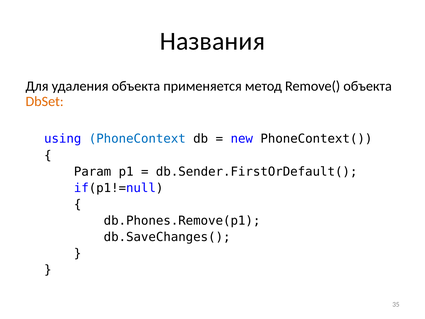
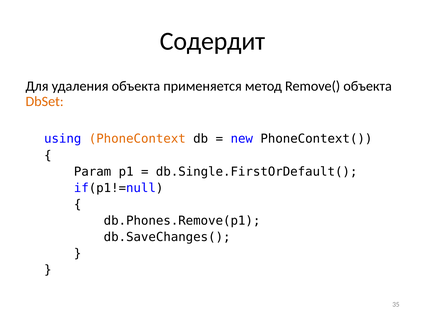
Названия: Названия -> Содердит (213, 41)
PhoneContext colour: blue -> orange (137, 139)
db.Sender.FirstOrDefault(: db.Sender.FirstOrDefault( -> db.Single.FirstOrDefault( (257, 171)
